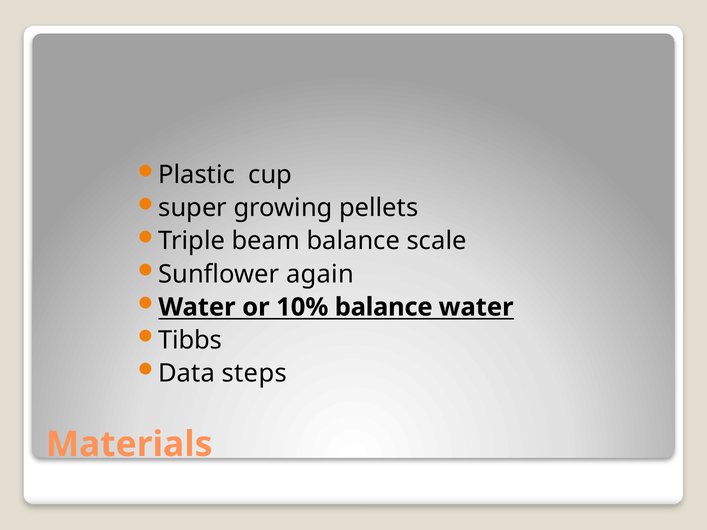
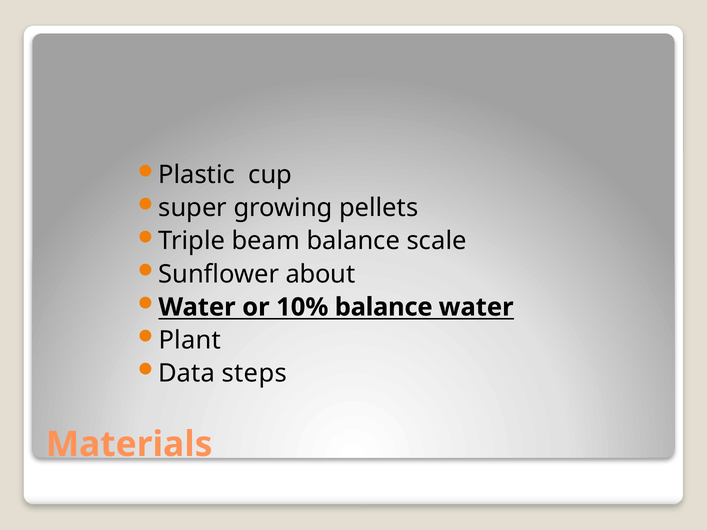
again: again -> about (321, 274)
Tibbs: Tibbs -> Plant (190, 340)
